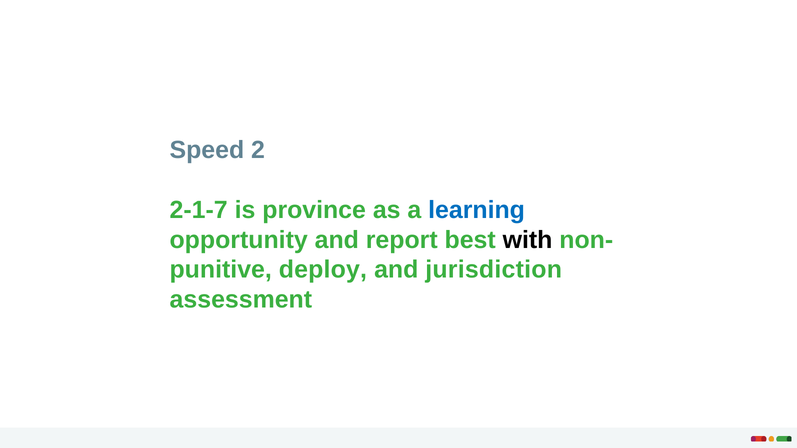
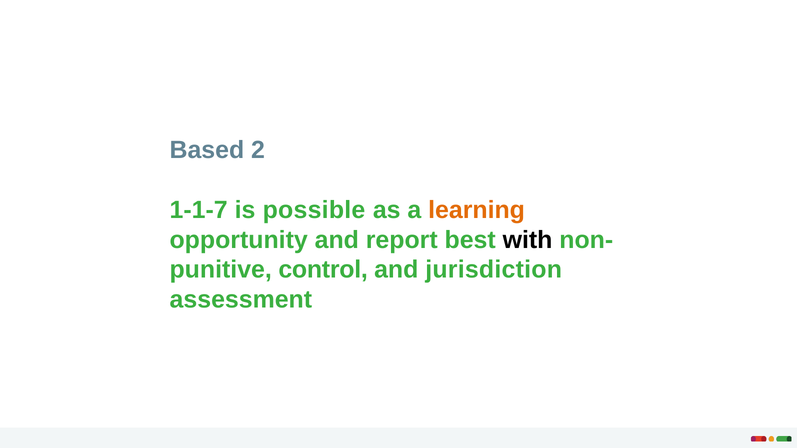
Speed: Speed -> Based (207, 150)
2-1-7: 2-1-7 -> 1-1-7 (199, 210)
province: province -> possible (314, 210)
learning colour: blue -> orange (477, 210)
deploy: deploy -> control (323, 270)
